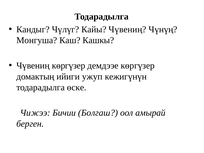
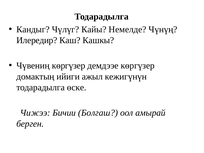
Кайы Чүвениң: Чүвениң -> Немелде (127, 29)
Монгуша: Монгуша -> Илередир (37, 40)
ужуп: ужуп -> ажыл (92, 77)
